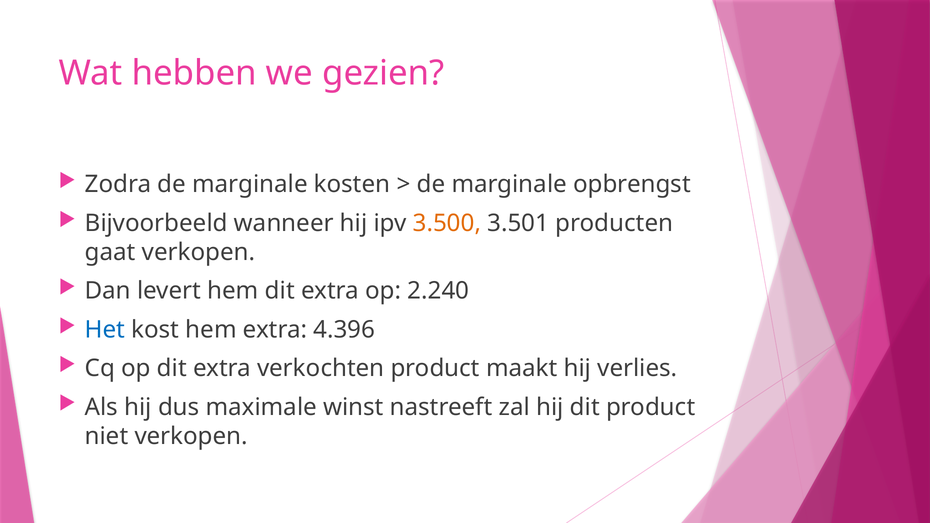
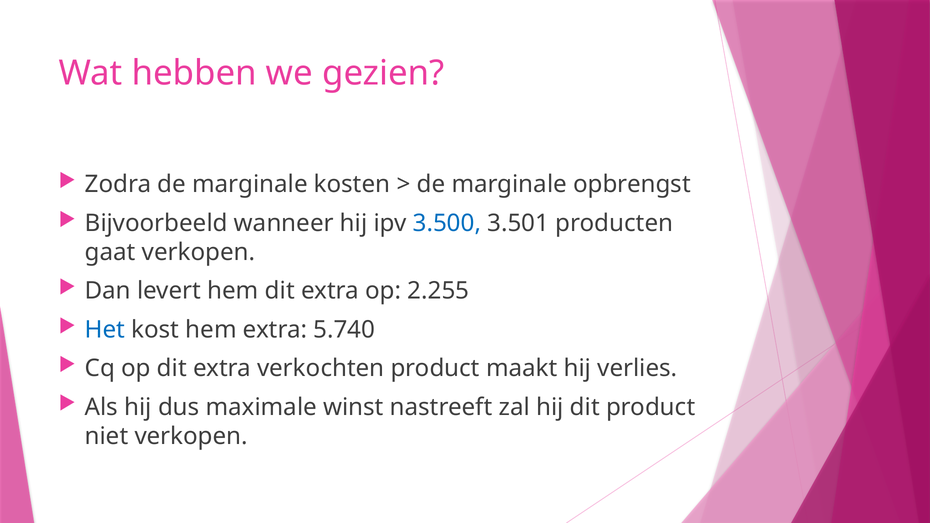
3.500 colour: orange -> blue (447, 223)
2.240: 2.240 -> 2.255 (438, 291)
4.396: 4.396 -> 5.740 (344, 330)
